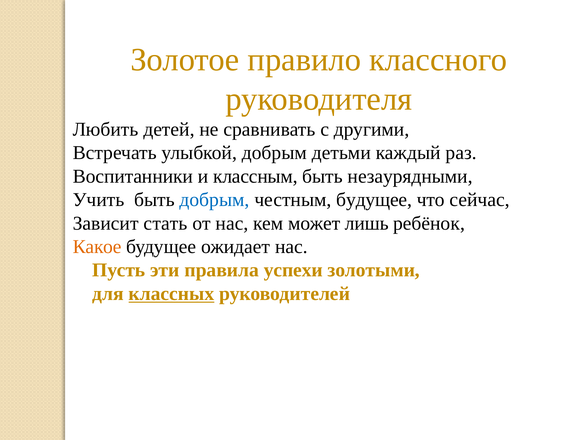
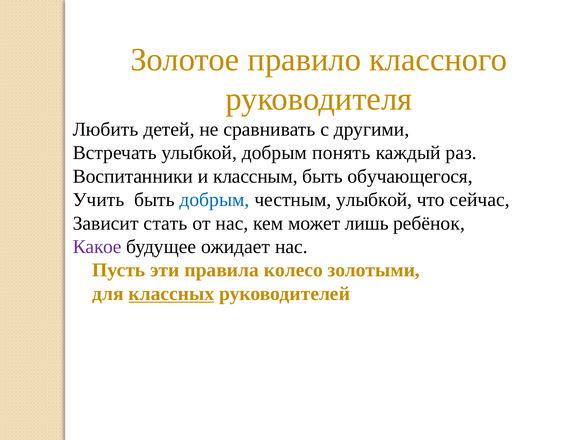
детьми: детьми -> понять (341, 153)
незаурядными: незаурядными -> обучающегося (410, 176)
честным будущее: будущее -> улыбкой (374, 200)
Какое colour: orange -> purple (97, 247)
успехи: успехи -> колесо (293, 270)
